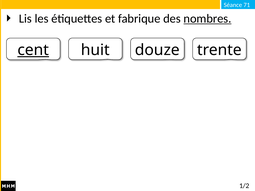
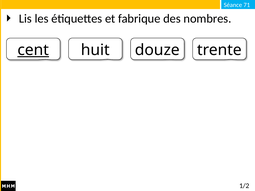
nombres underline: present -> none (207, 19)
